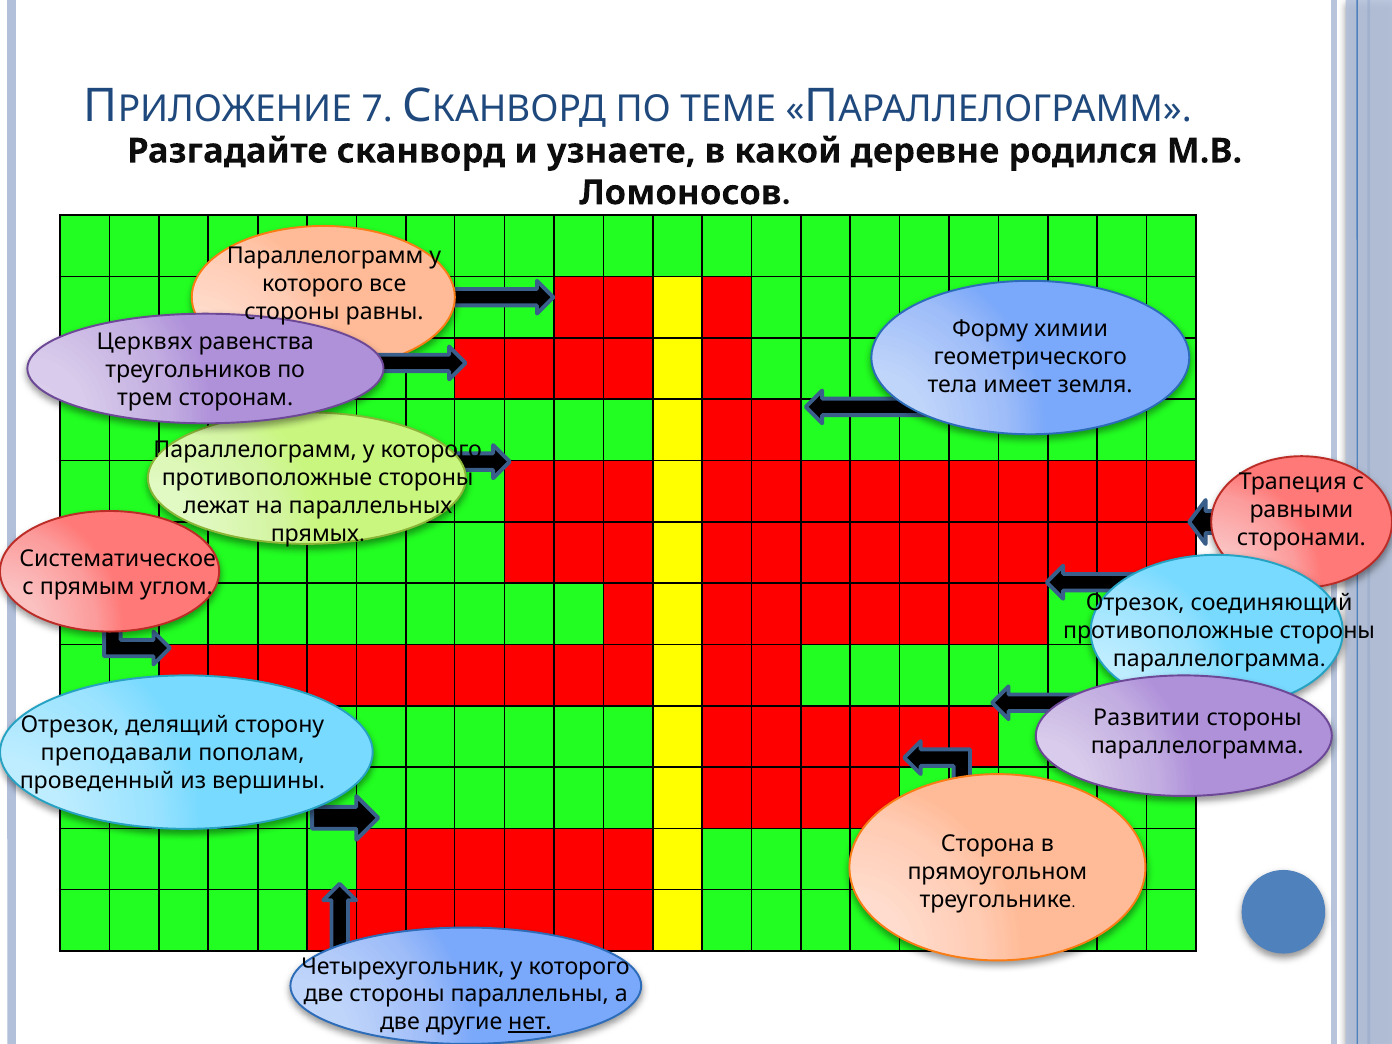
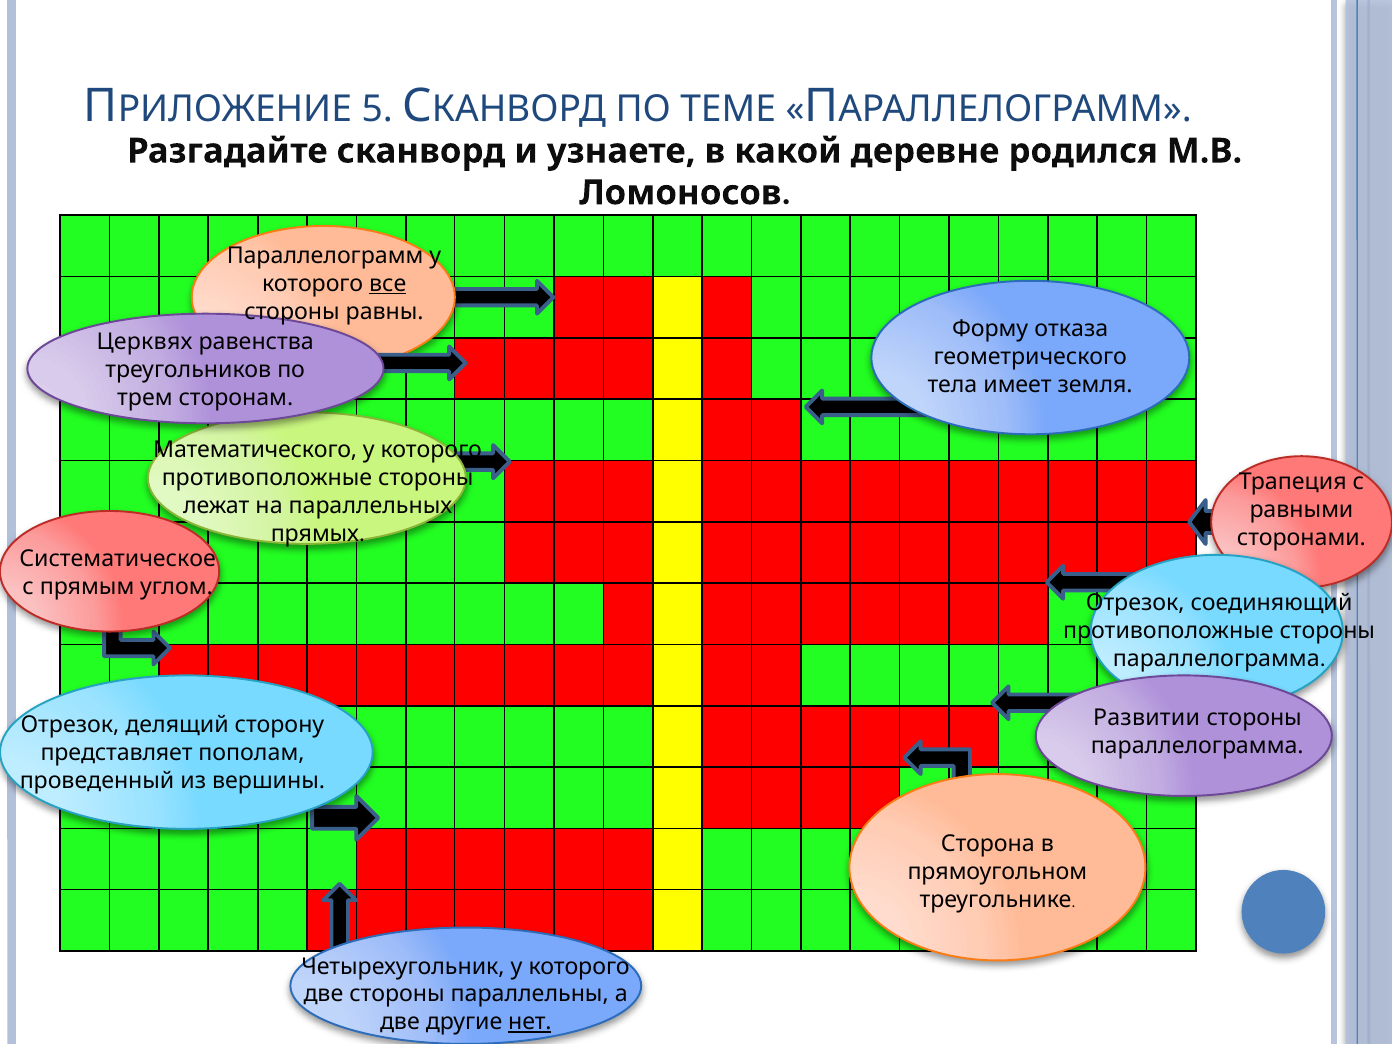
7: 7 -> 5 (377, 109)
все underline: none -> present (388, 284)
химии: химии -> отказа (1071, 329)
Параллелограмм: Параллелограмм -> Математического (255, 450)
преподавали: преподавали -> представляет (117, 753)
